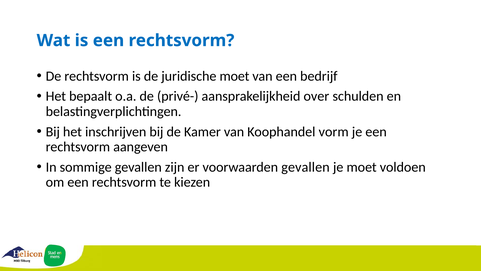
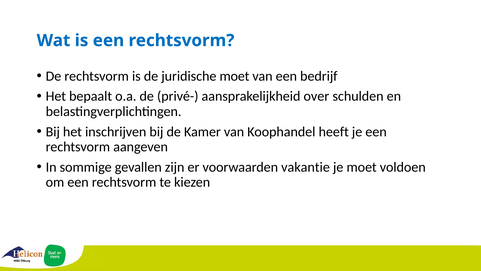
vorm: vorm -> heeft (334, 131)
voorwaarden gevallen: gevallen -> vakantie (306, 167)
